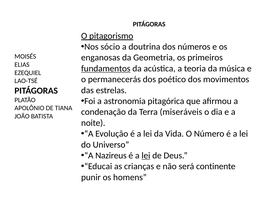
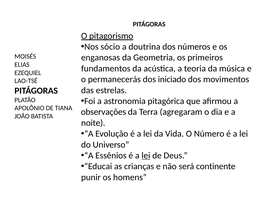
fundamentos underline: present -> none (106, 69)
poético: poético -> iniciado (172, 80)
condenação: condenação -> observações (104, 112)
miseráveis: miseráveis -> agregaram (181, 112)
Nazireus: Nazireus -> Essênios (111, 156)
